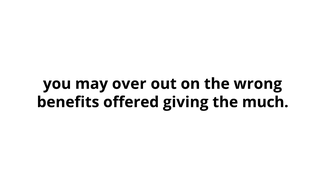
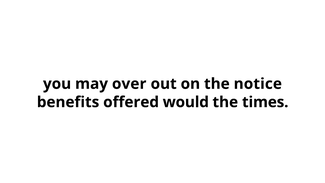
wrong: wrong -> notice (258, 84)
giving: giving -> would (186, 102)
much: much -> times (265, 102)
